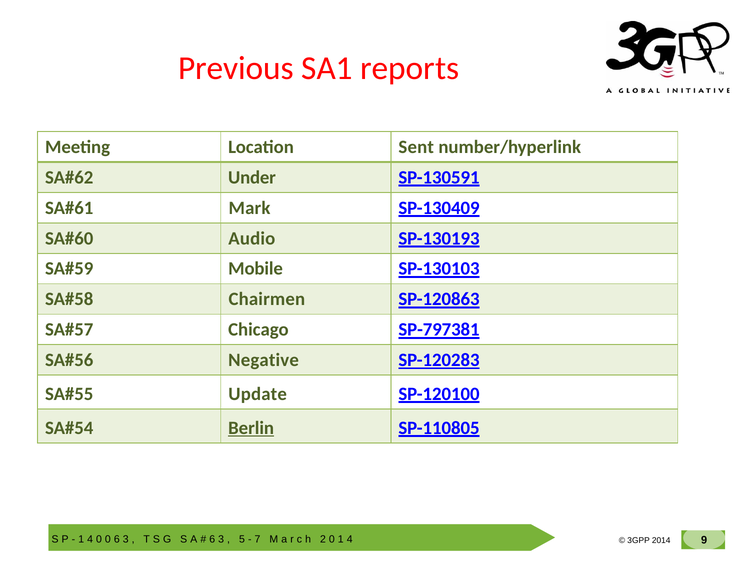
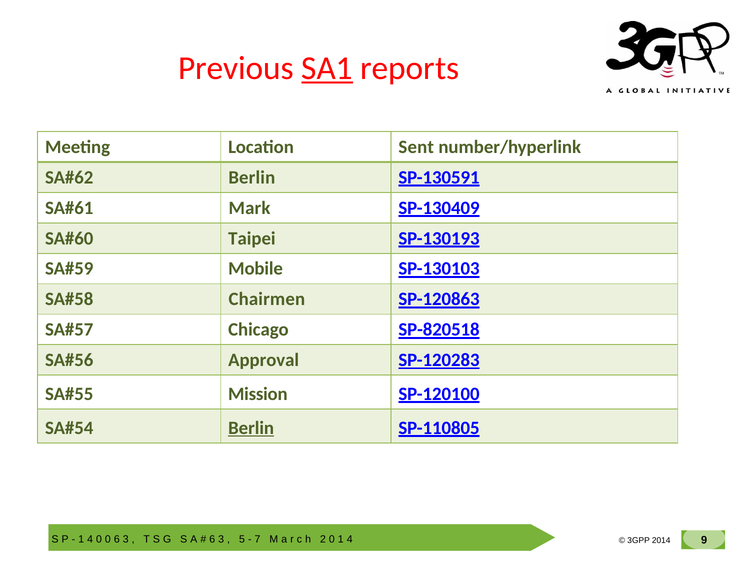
SA1 underline: none -> present (327, 68)
Under: Under -> Berlin (252, 177)
Audio: Audio -> Taipei (252, 238)
SP-797381: SP-797381 -> SP-820518 (439, 329)
Negative: Negative -> Approval (264, 360)
Update: Update -> Mission (258, 393)
